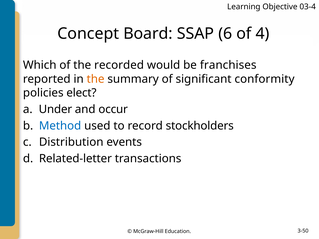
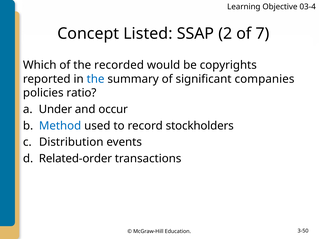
Board: Board -> Listed (148, 34)
6: 6 -> 2 (225, 34)
4: 4 -> 7 (263, 34)
franchises: franchises -> copyrights (228, 65)
the colour: orange -> blue (96, 79)
conformity: conformity -> companies (264, 79)
elect: elect -> ratio (81, 93)
Related-letter: Related-letter -> Related-order (75, 159)
